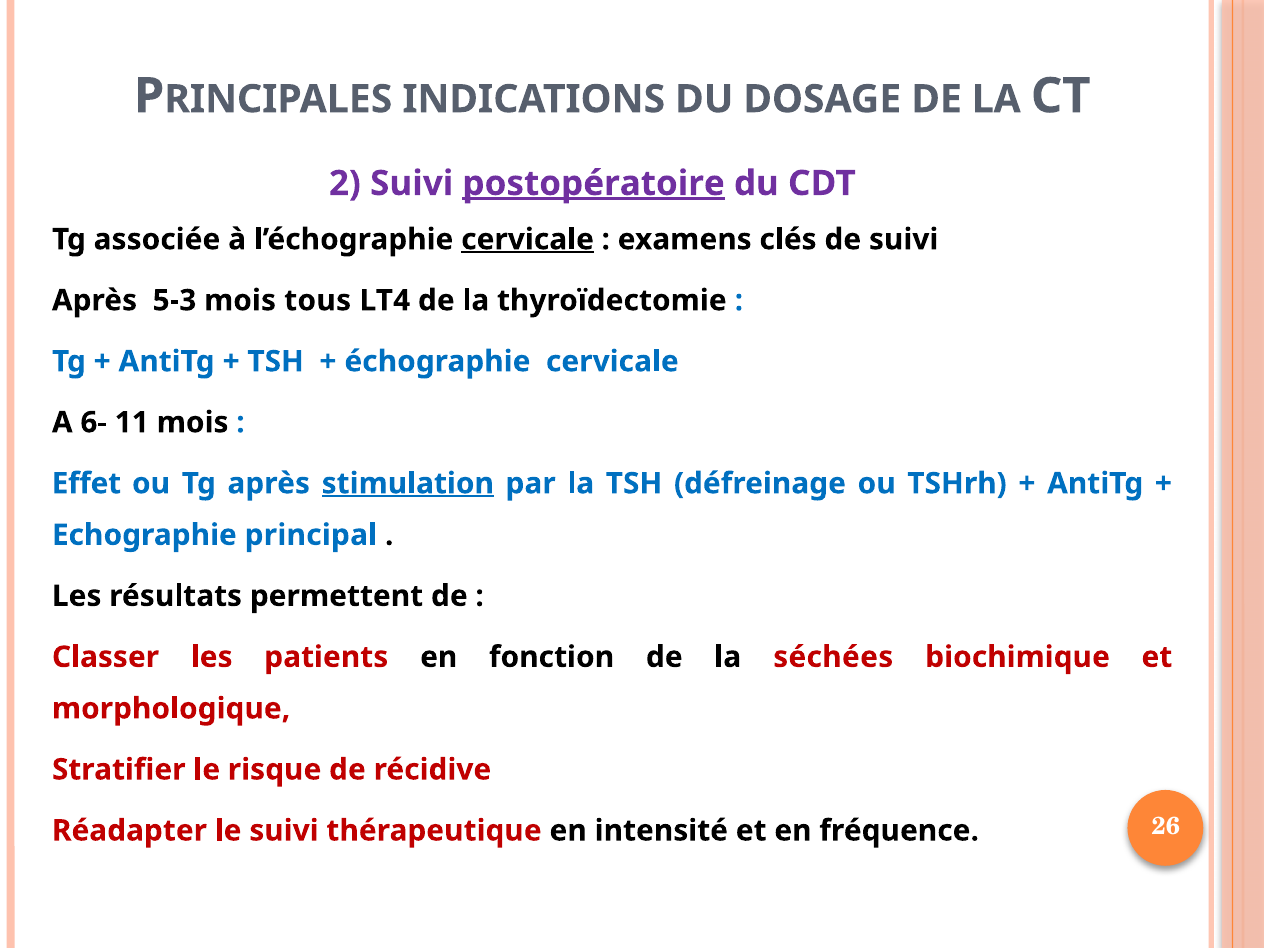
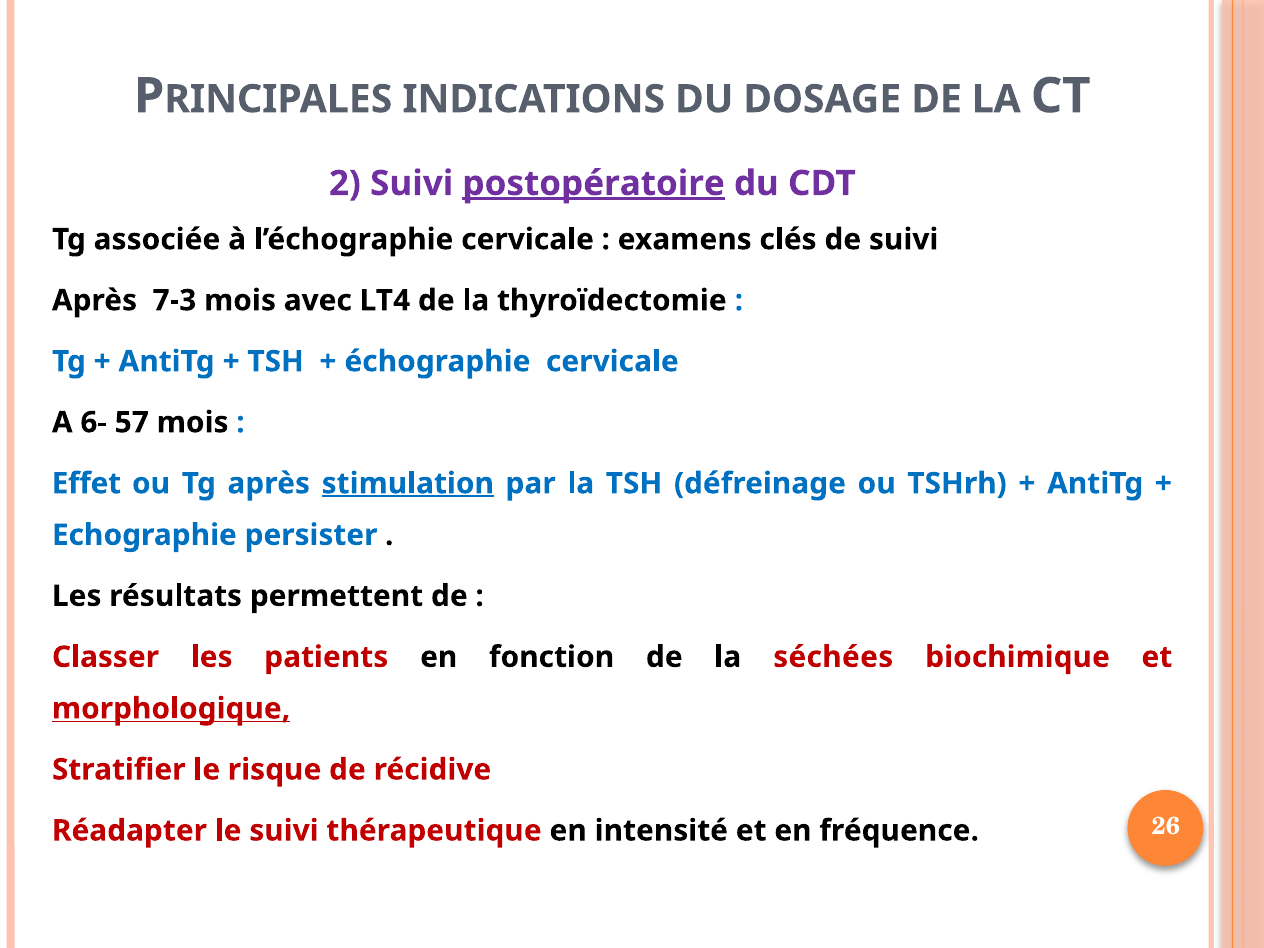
cervicale underline: present -> none (528, 239)
5-3: 5-3 -> 7-3 (174, 300)
tous: tous -> avec (318, 300)
11: 11 -> 57 (132, 422)
principal: principal -> persister (311, 535)
morphologique underline: none -> present (171, 709)
